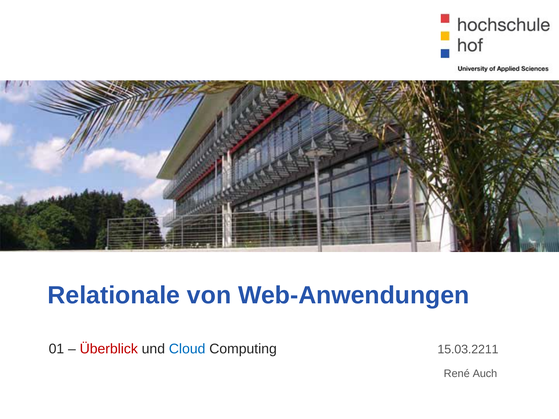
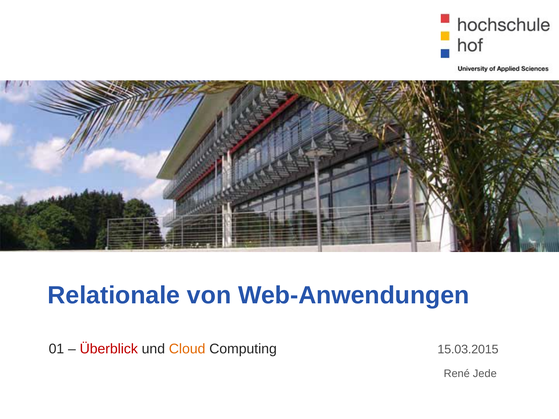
Cloud colour: blue -> orange (187, 349)
15.03.2211: 15.03.2211 -> 15.03.2015 (468, 350)
Auch: Auch -> Jede (485, 374)
